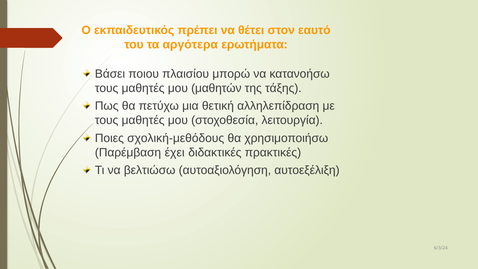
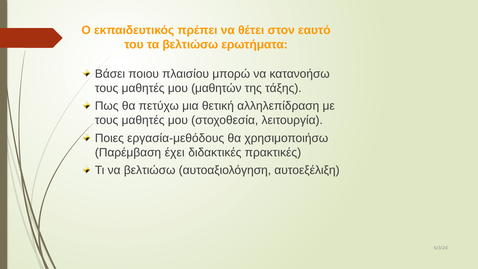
τα αργότερα: αργότερα -> βελτιώσω (190, 44)
σχολική-μεθόδους: σχολική-μεθόδους -> εργασία-μεθόδους (176, 138)
